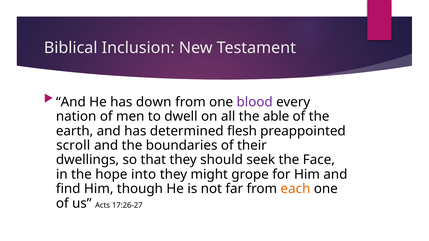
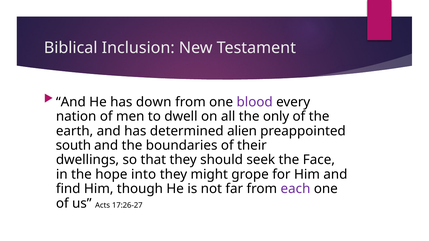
able: able -> only (276, 117)
flesh: flesh -> alien (242, 131)
scroll: scroll -> south (73, 146)
each colour: orange -> purple (295, 189)
